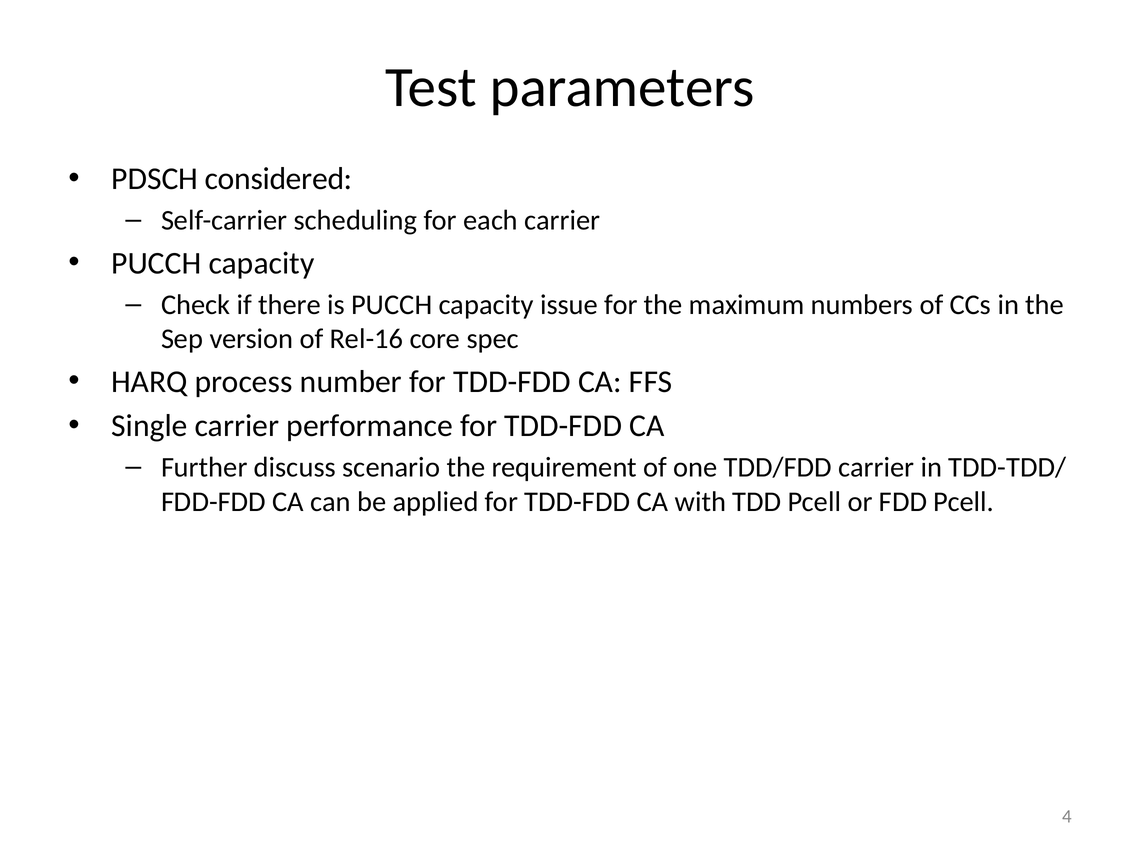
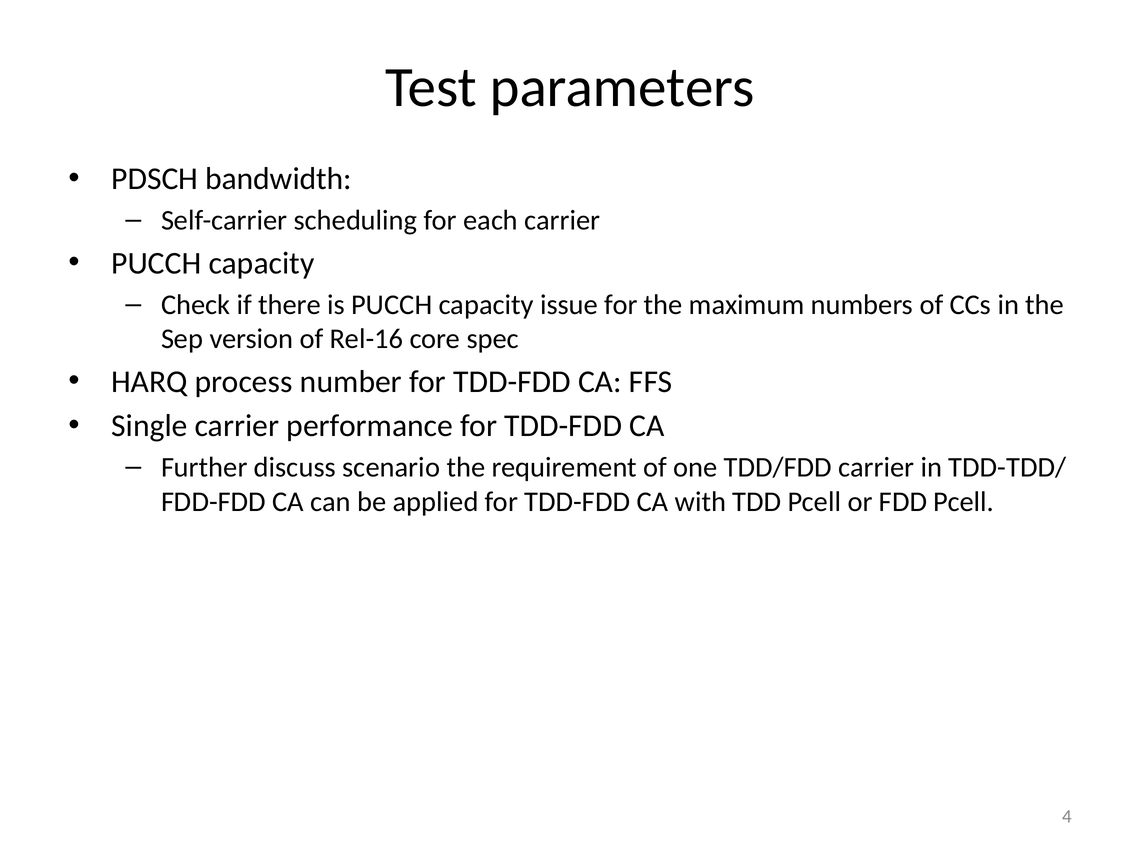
considered: considered -> bandwidth (278, 179)
